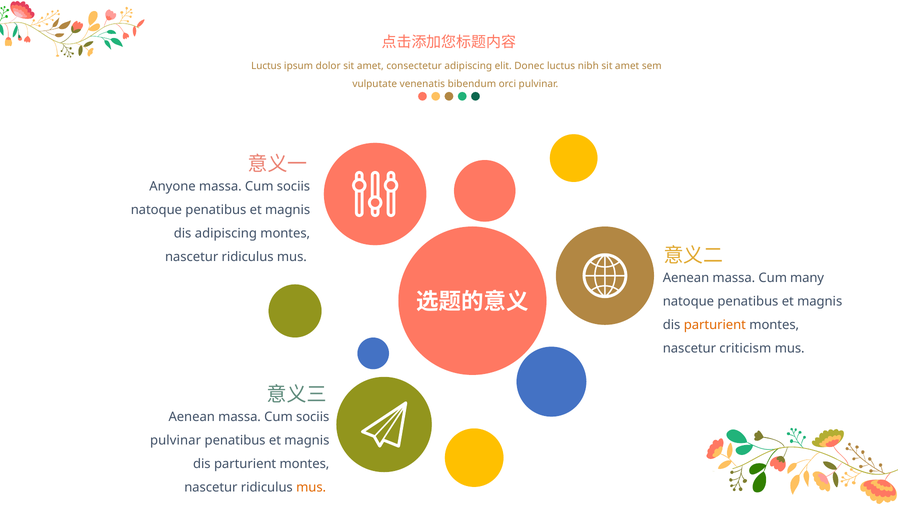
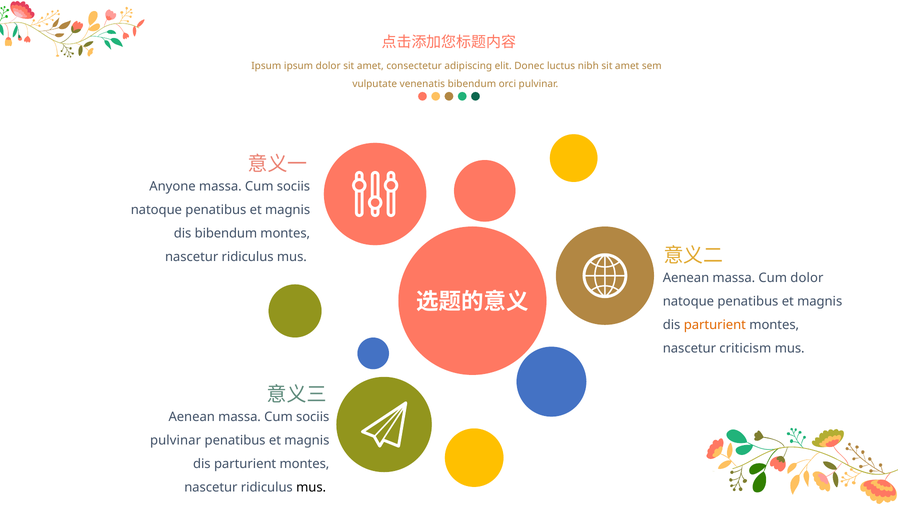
Luctus: Luctus -> Ipsum (266, 66)
dis adipiscing: adipiscing -> bibendum (226, 233)
Cum many: many -> dolor (807, 278)
mus colour: orange -> black (311, 488)
